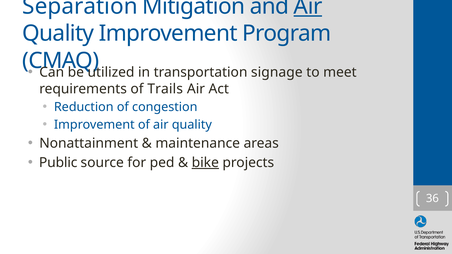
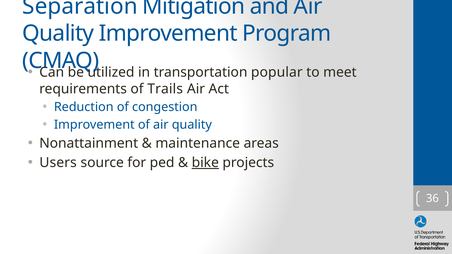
Air underline: present -> none (308, 6)
signage: signage -> popular (277, 72)
Public: Public -> Users (58, 163)
